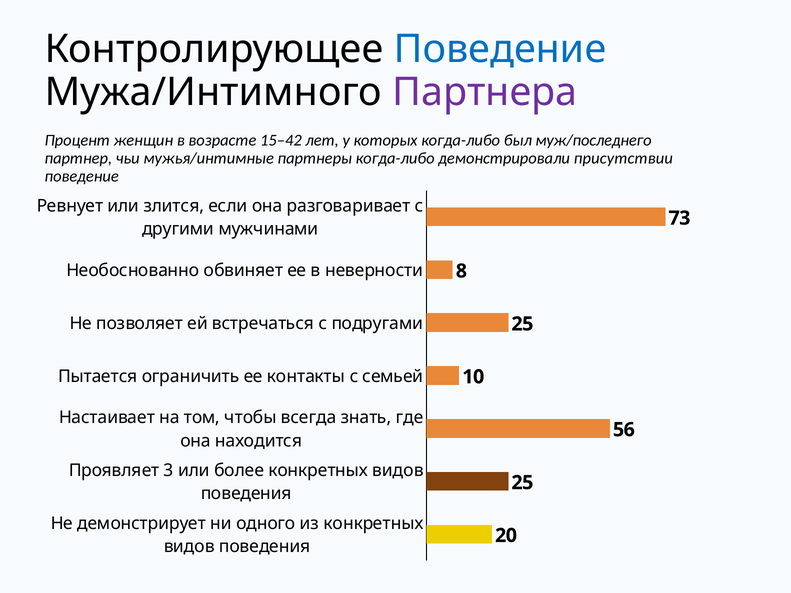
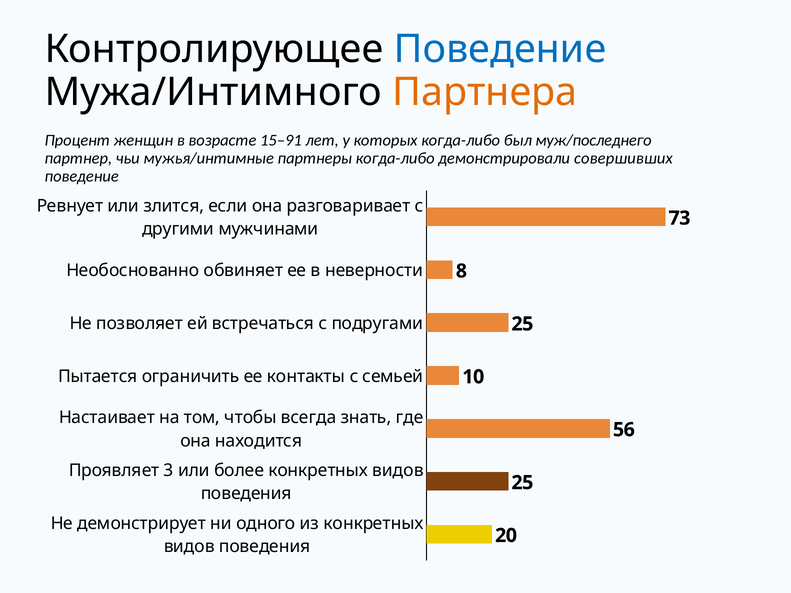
Партнера colour: purple -> orange (485, 92)
15–42: 15–42 -> 15–91 (281, 141)
присутствии: присутствии -> совершивших (623, 158)
